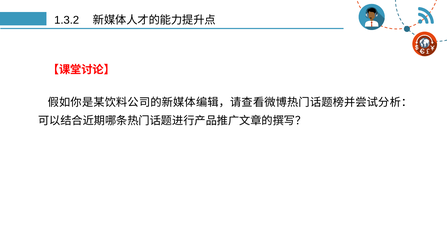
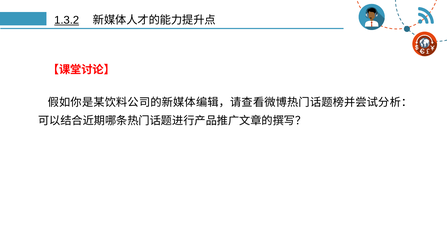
1.3.2 underline: none -> present (67, 20)
